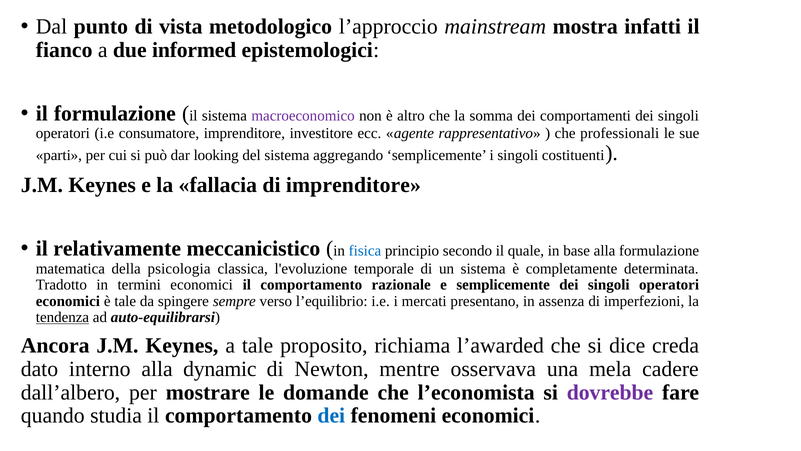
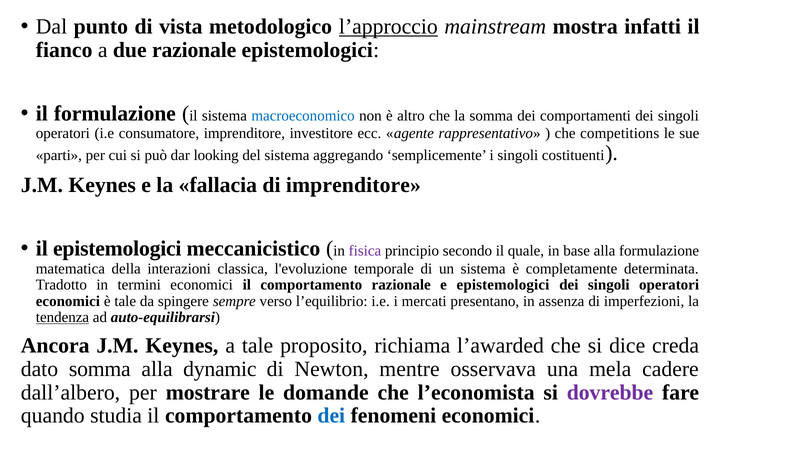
l’approccio underline: none -> present (388, 27)
due informed: informed -> razionale (194, 50)
macroeconomico colour: purple -> blue (303, 116)
professionali: professionali -> competitions (620, 133)
il relativamente: relativamente -> epistemologici (117, 248)
fisica colour: blue -> purple (365, 251)
psicologia: psicologia -> interazioni (179, 268)
e semplicemente: semplicemente -> epistemologici (503, 285)
dato interno: interno -> somma (100, 369)
